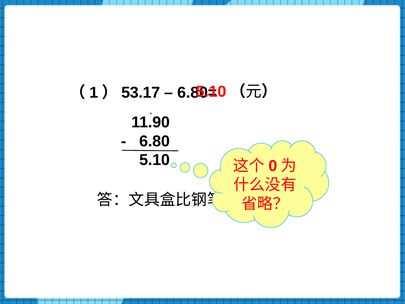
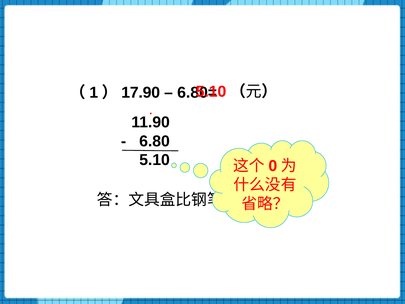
53.17: 53.17 -> 17.90 (141, 93)
